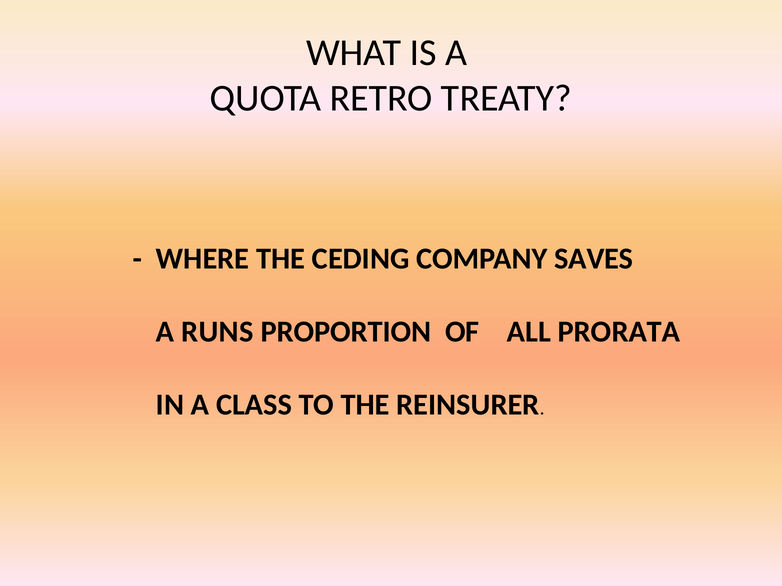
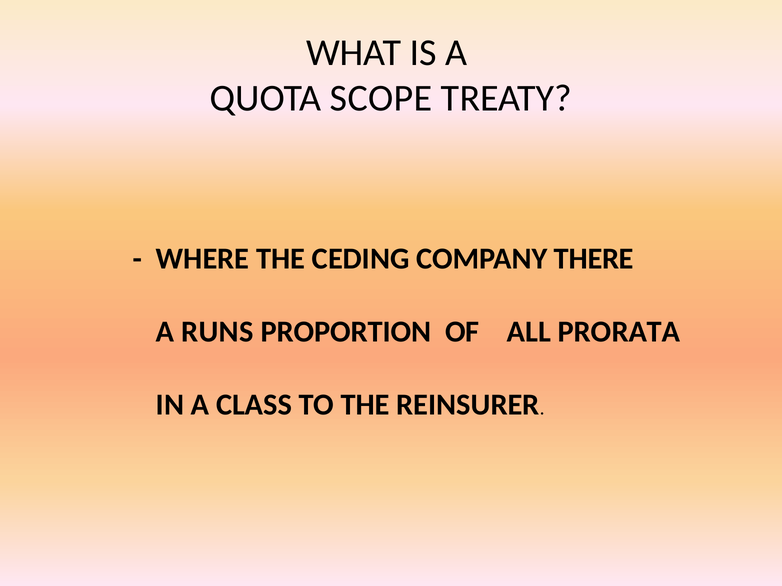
RETRO: RETRO -> SCOPE (381, 98)
SAVES: SAVES -> THERE (594, 259)
